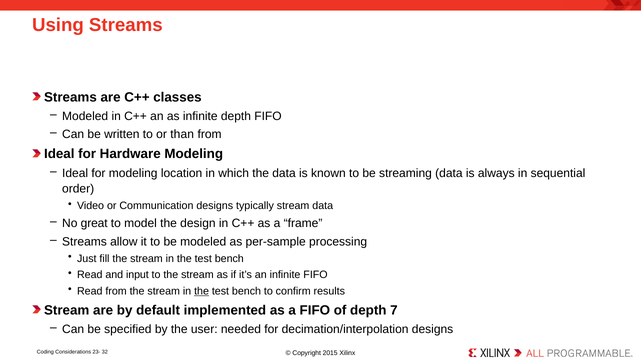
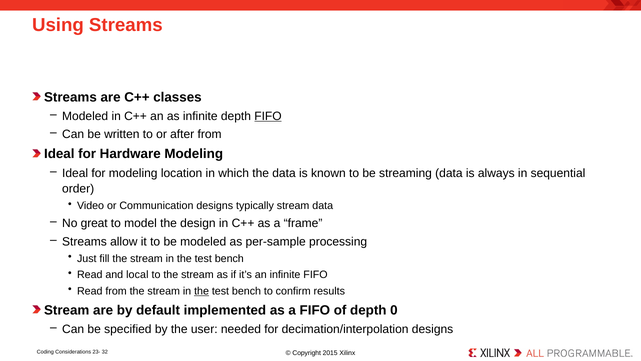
FIFO underline: none -> present (268, 116)
than: than -> after (182, 134)
input: input -> local (137, 275)
7: 7 -> 0 (394, 310)
